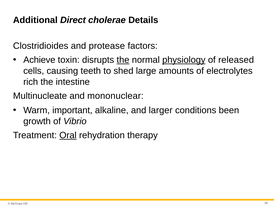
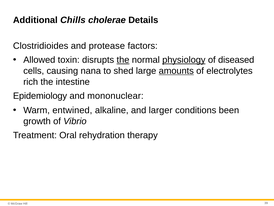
Direct: Direct -> Chills (73, 20)
Achieve: Achieve -> Allowed (39, 60)
released: released -> diseased (236, 60)
teeth: teeth -> nana (91, 71)
amounts underline: none -> present (176, 71)
Multinucleate: Multinucleate -> Epidemiology (40, 96)
important: important -> entwined (72, 110)
Oral underline: present -> none (68, 135)
